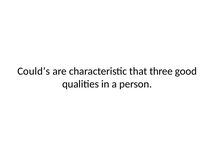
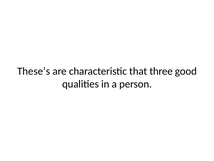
Could’s: Could’s -> These’s (34, 71)
